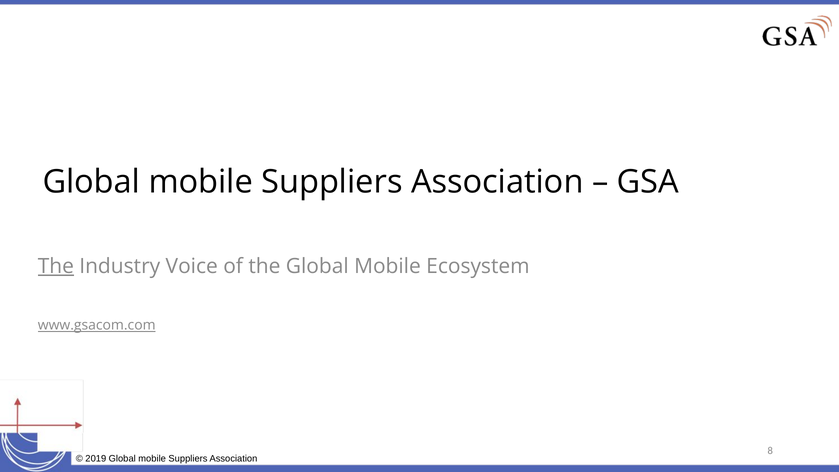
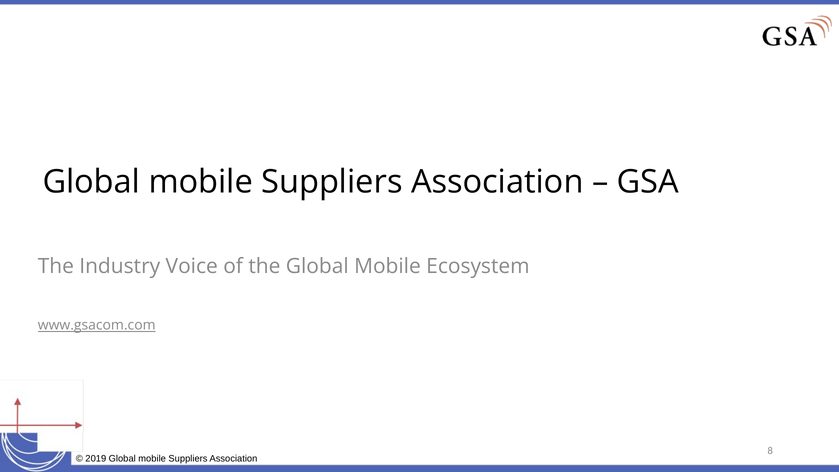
The underline: present -> none (56, 266)
